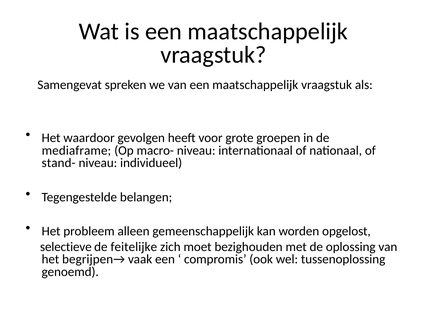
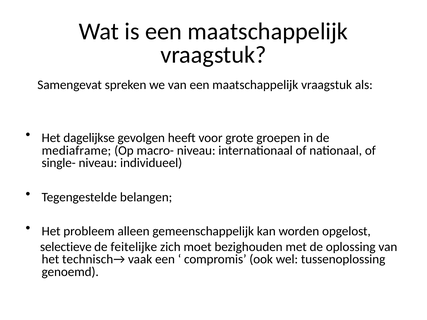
waardoor: waardoor -> dagelijkse (89, 138)
stand-: stand- -> single- (59, 163)
begrijpen→: begrijpen→ -> technisch→ (94, 260)
